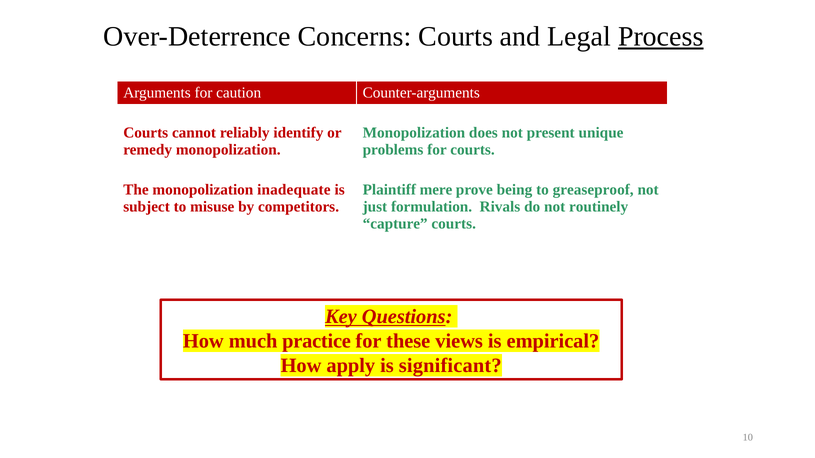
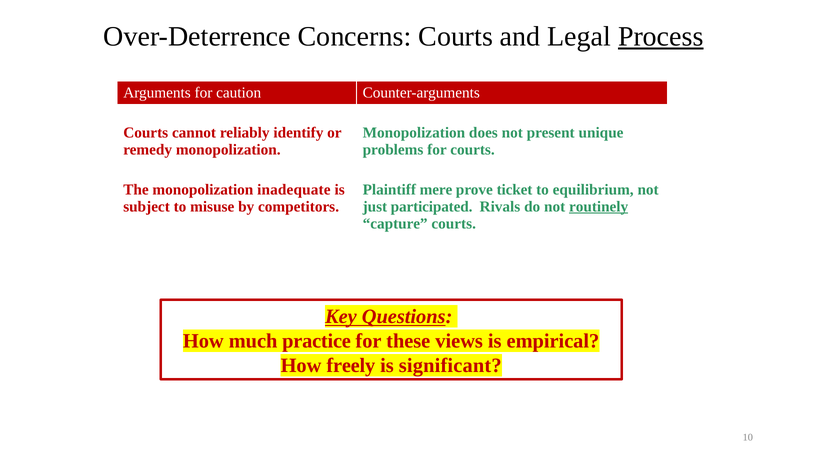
being: being -> ticket (515, 190)
greaseproof: greaseproof -> equilibrium (593, 190)
formulation: formulation -> participated (432, 207)
routinely underline: none -> present (599, 207)
apply: apply -> freely (351, 366)
